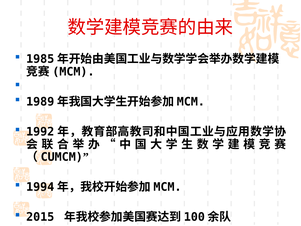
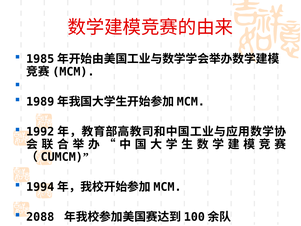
2015: 2015 -> 2088 (40, 217)
